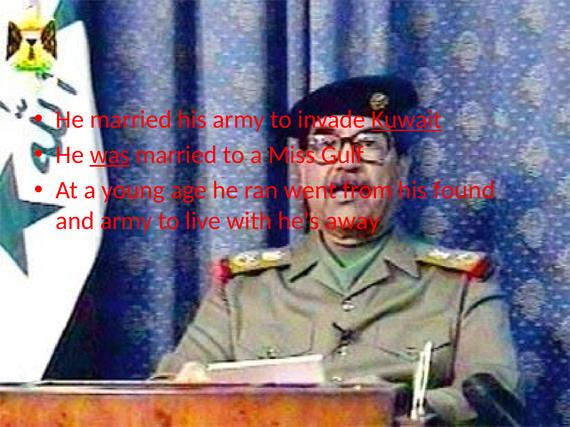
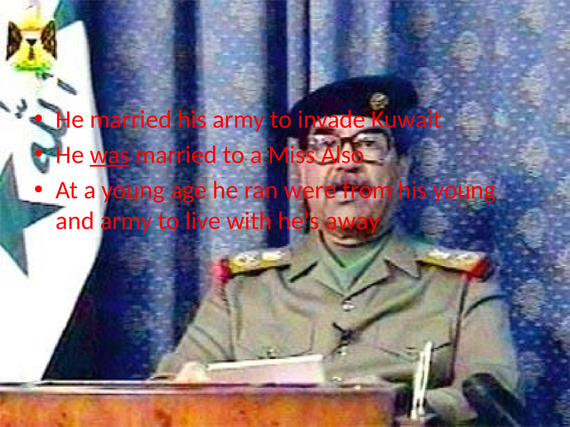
Kuwait underline: present -> none (406, 120)
Gulf: Gulf -> Also (343, 155)
went: went -> were (310, 191)
his found: found -> young (464, 191)
